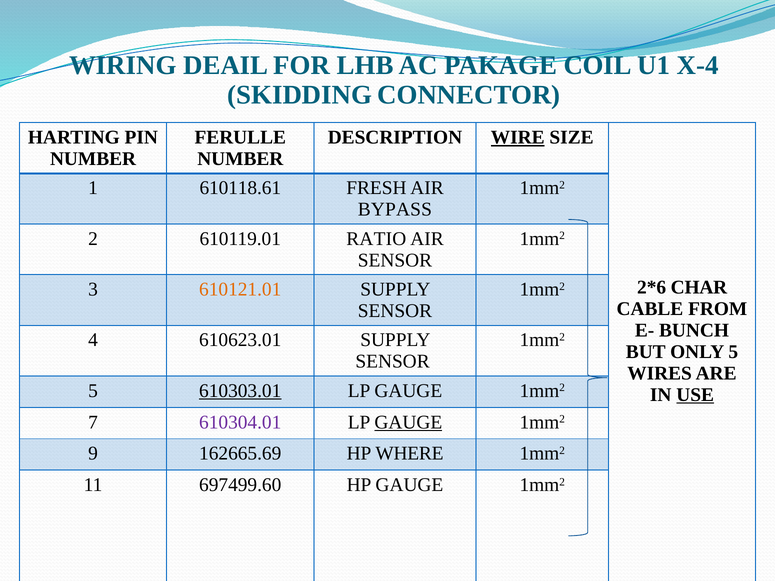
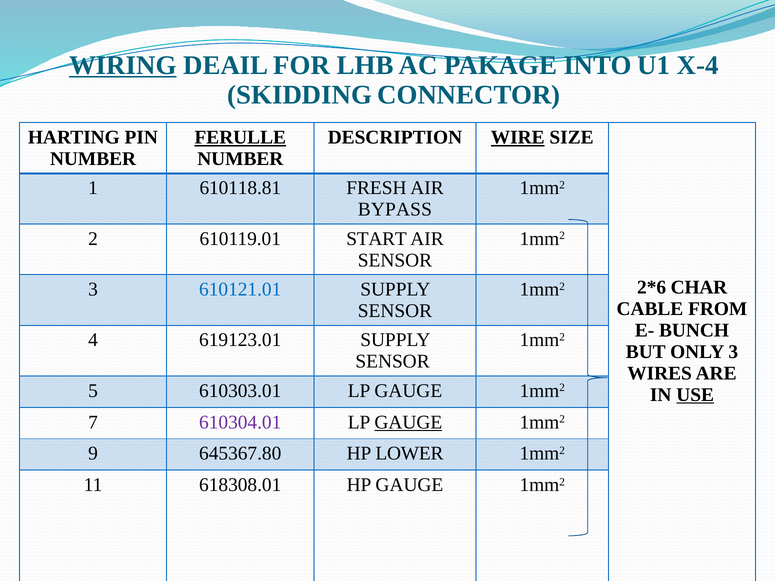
WIRING underline: none -> present (123, 65)
COIL: COIL -> INTO (598, 65)
FERULLE underline: none -> present (240, 138)
610118.61: 610118.61 -> 610118.81 (240, 188)
RATIO: RATIO -> START (377, 239)
610121.01 colour: orange -> blue (240, 290)
610623.01: 610623.01 -> 619123.01 (240, 340)
ONLY 5: 5 -> 3 (733, 352)
610303.01 underline: present -> none (240, 391)
162665.69: 162665.69 -> 645367.80 (240, 454)
WHERE: WHERE -> LOWER (409, 454)
697499.60: 697499.60 -> 618308.01 (240, 485)
